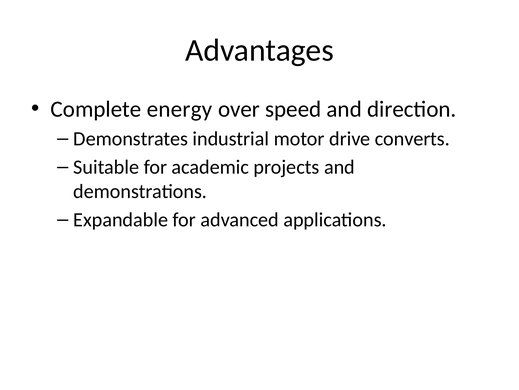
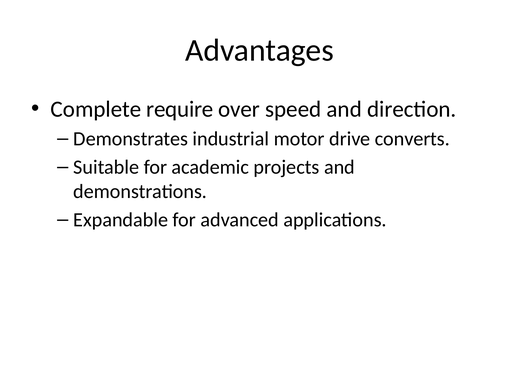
energy: energy -> require (180, 109)
